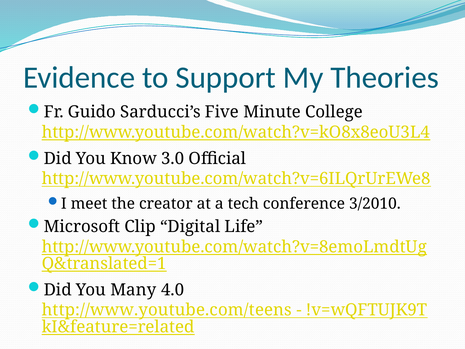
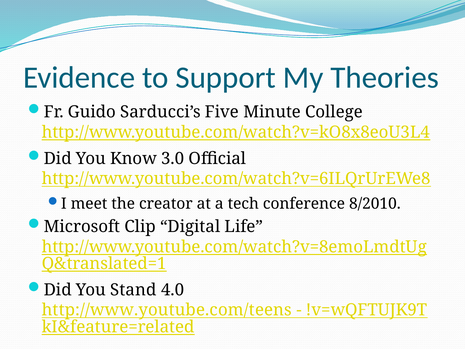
3/2010: 3/2010 -> 8/2010 (375, 204)
Many: Many -> Stand (133, 290)
